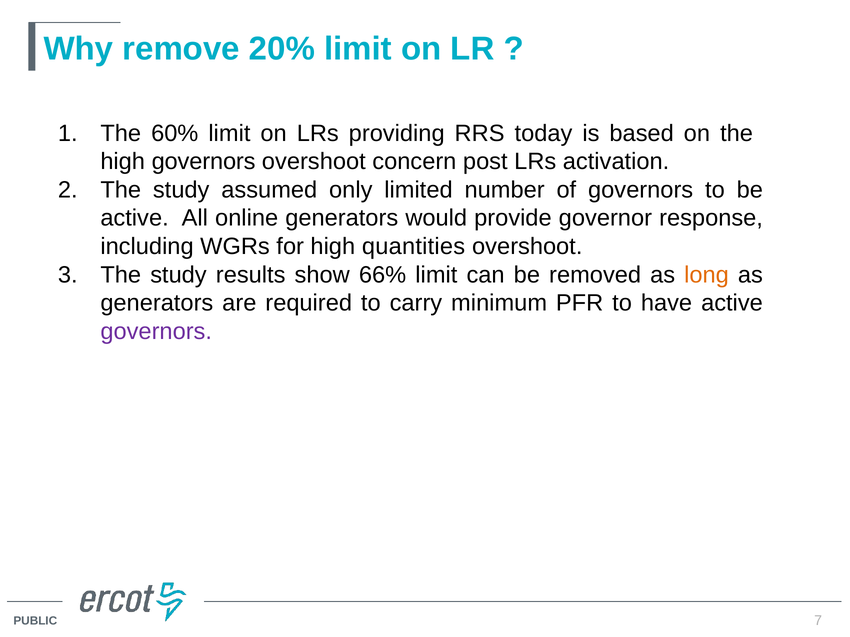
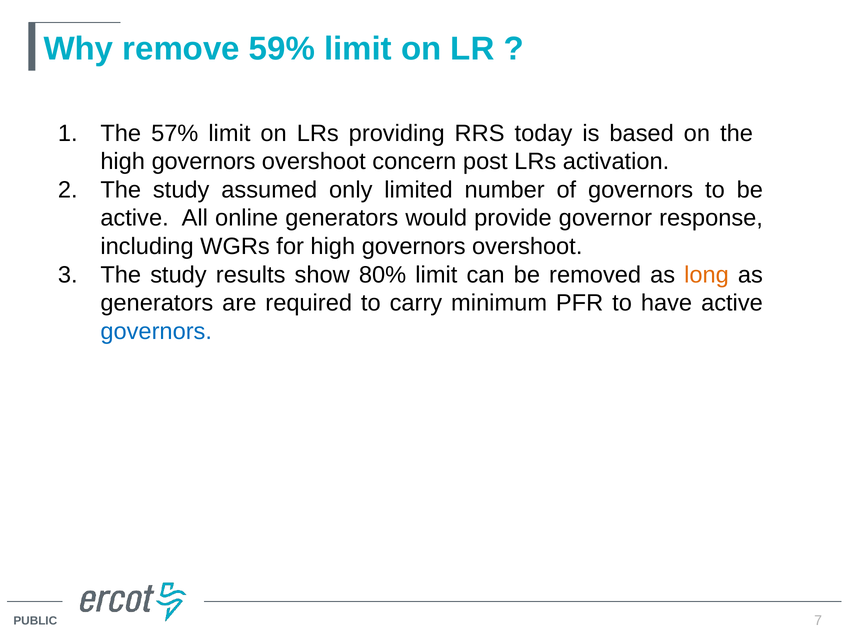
20%: 20% -> 59% (282, 49)
60%: 60% -> 57% (175, 133)
for high quantities: quantities -> governors (414, 247)
66%: 66% -> 80% (383, 275)
governors colour: purple -> blue (156, 332)
